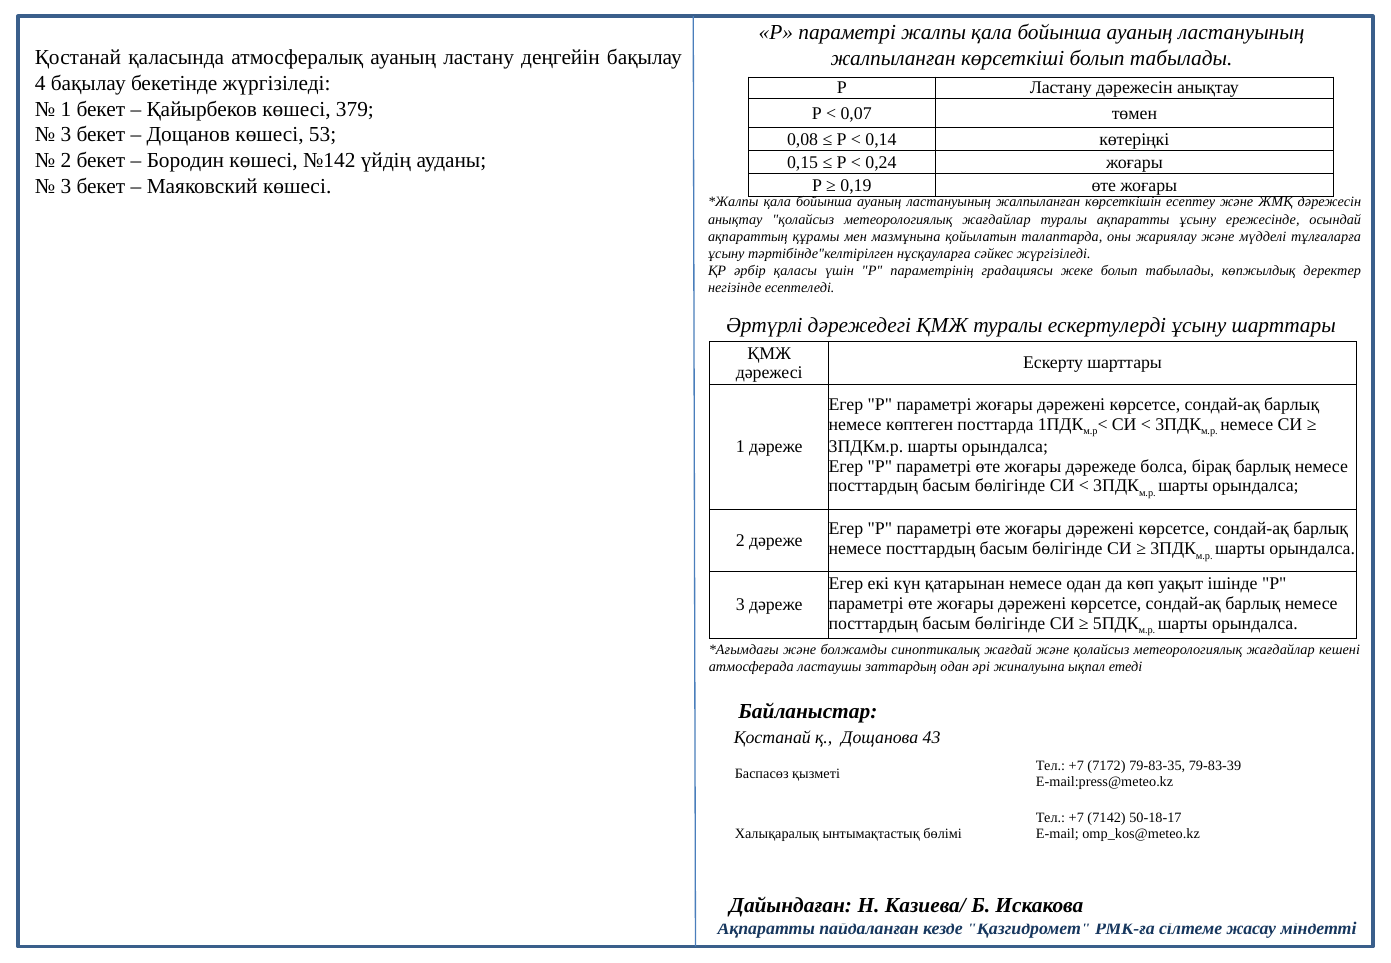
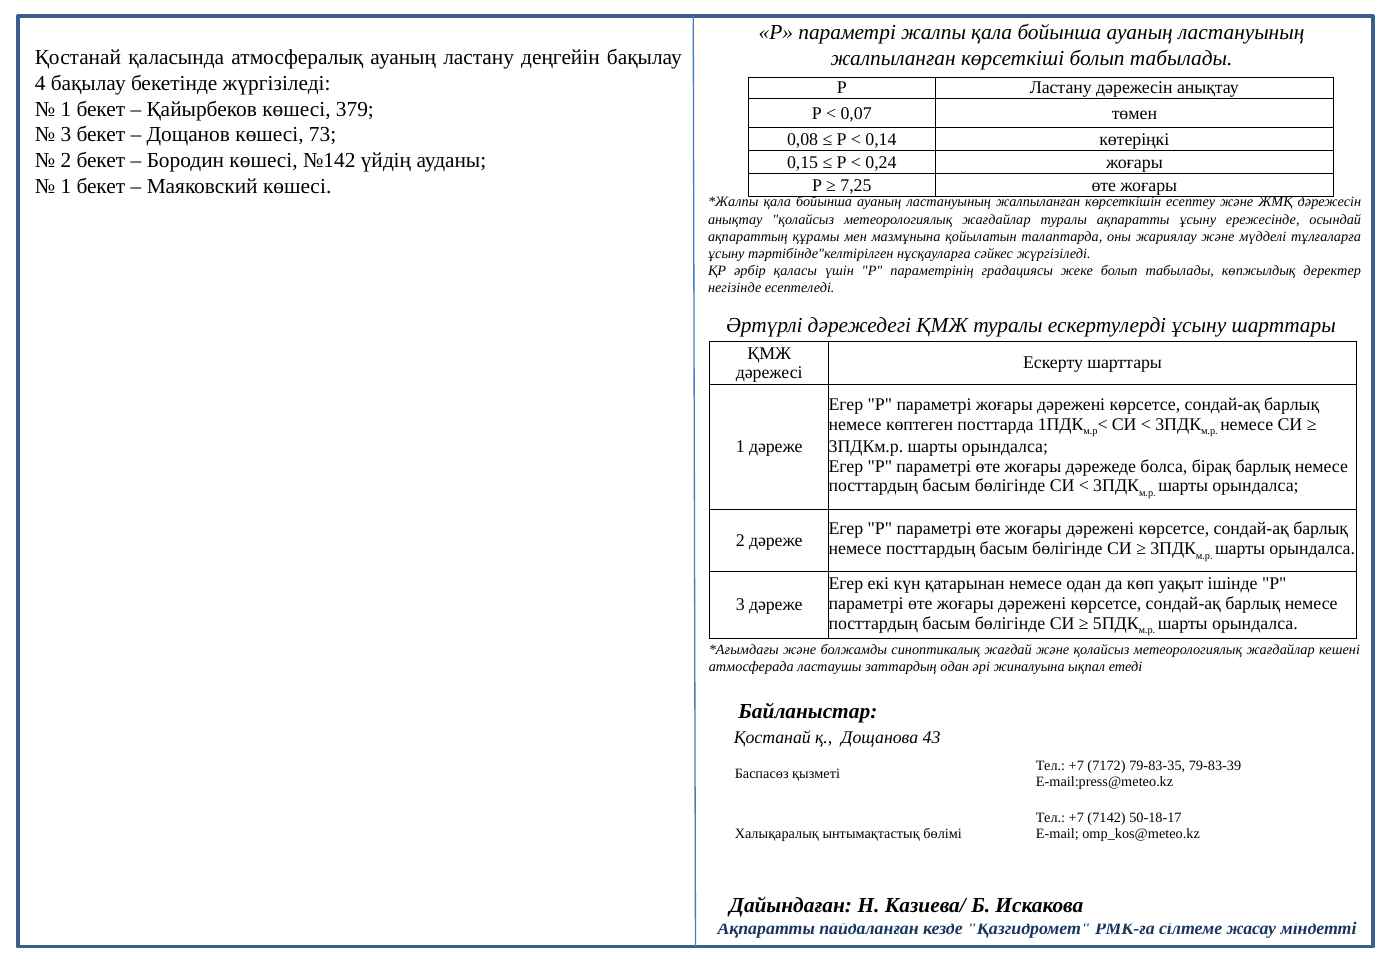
53: 53 -> 73 (323, 135)
3: 3 -> 1 (66, 186)
0,19: 0,19 -> 7,25 (856, 186)
